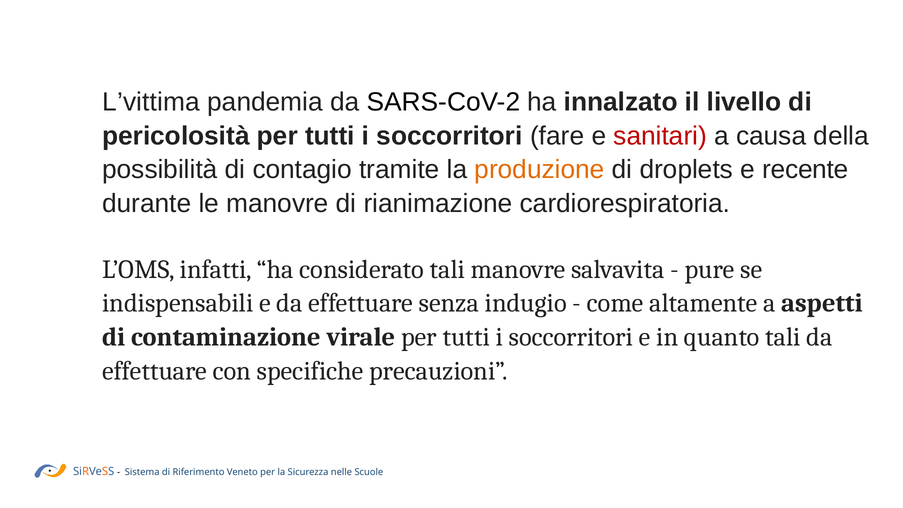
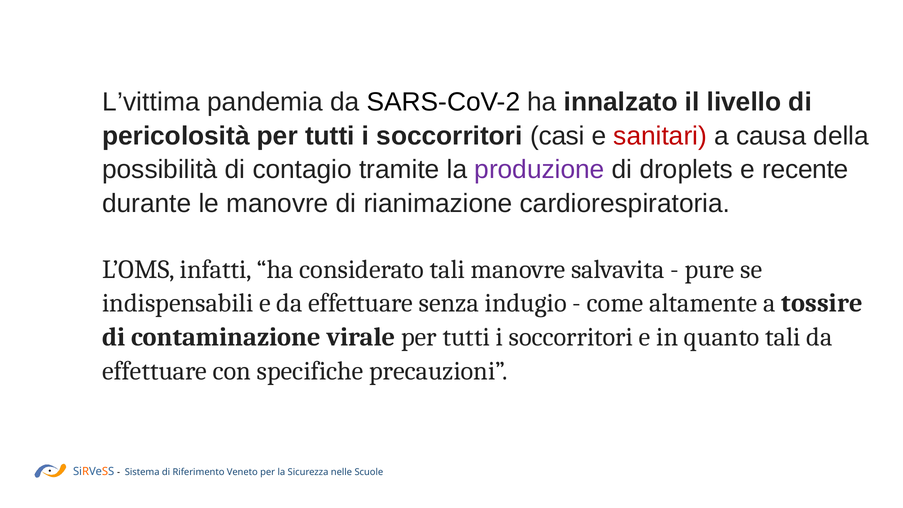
fare: fare -> casi (557, 136)
produzione colour: orange -> purple (539, 170)
aspetti: aspetti -> tossire (822, 303)
